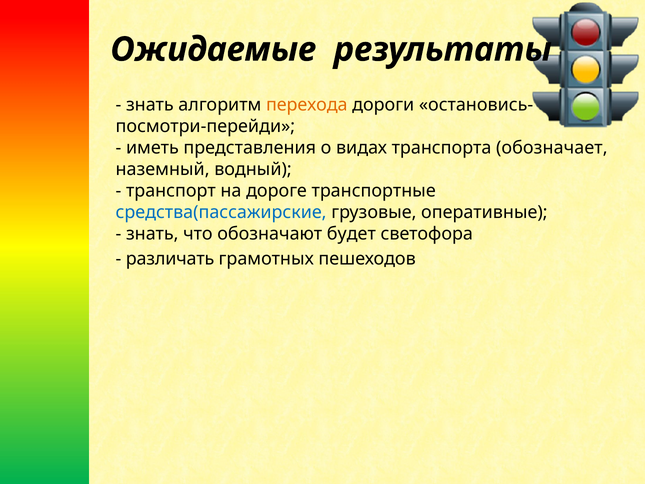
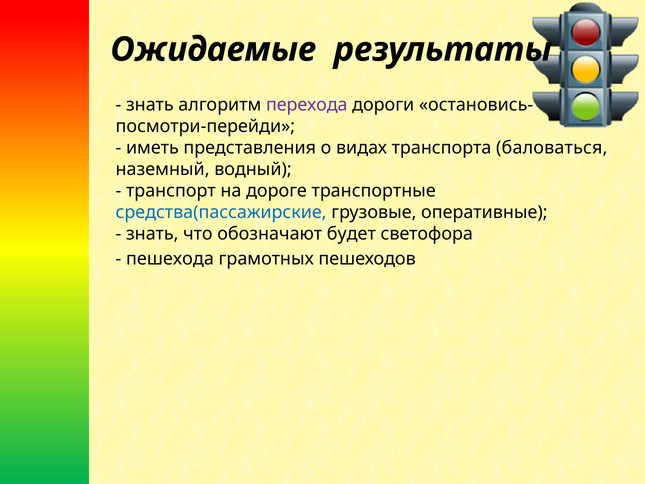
перехода colour: orange -> purple (307, 105)
обозначает: обозначает -> баловаться (552, 148)
различать: различать -> пешехода (170, 259)
